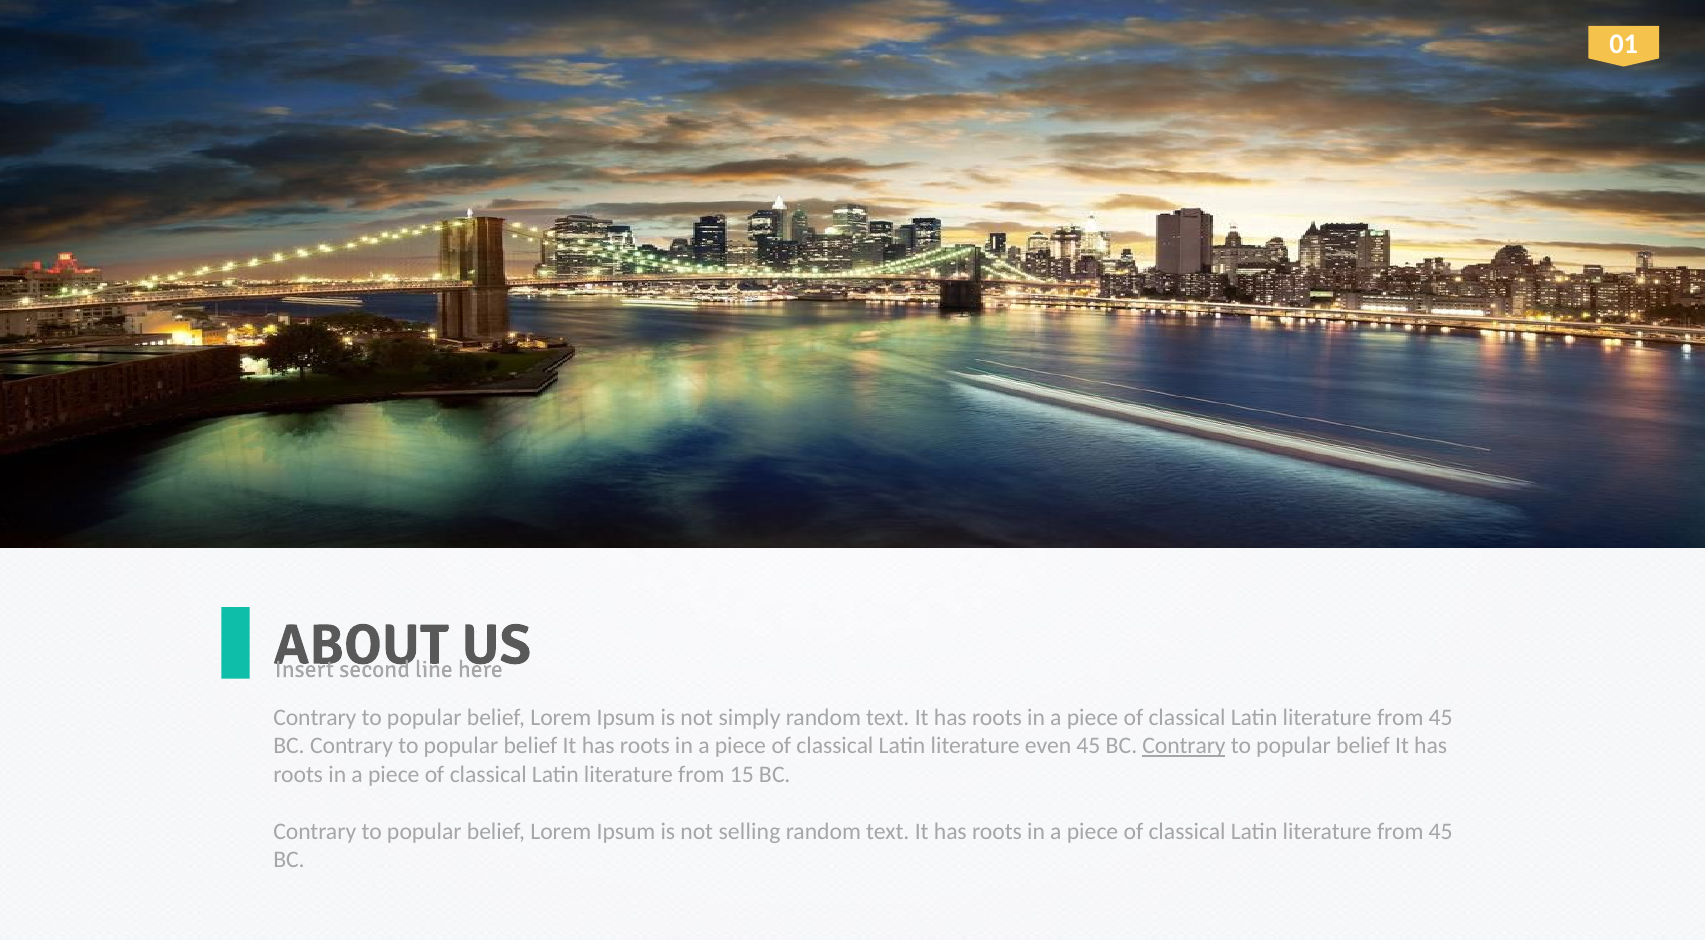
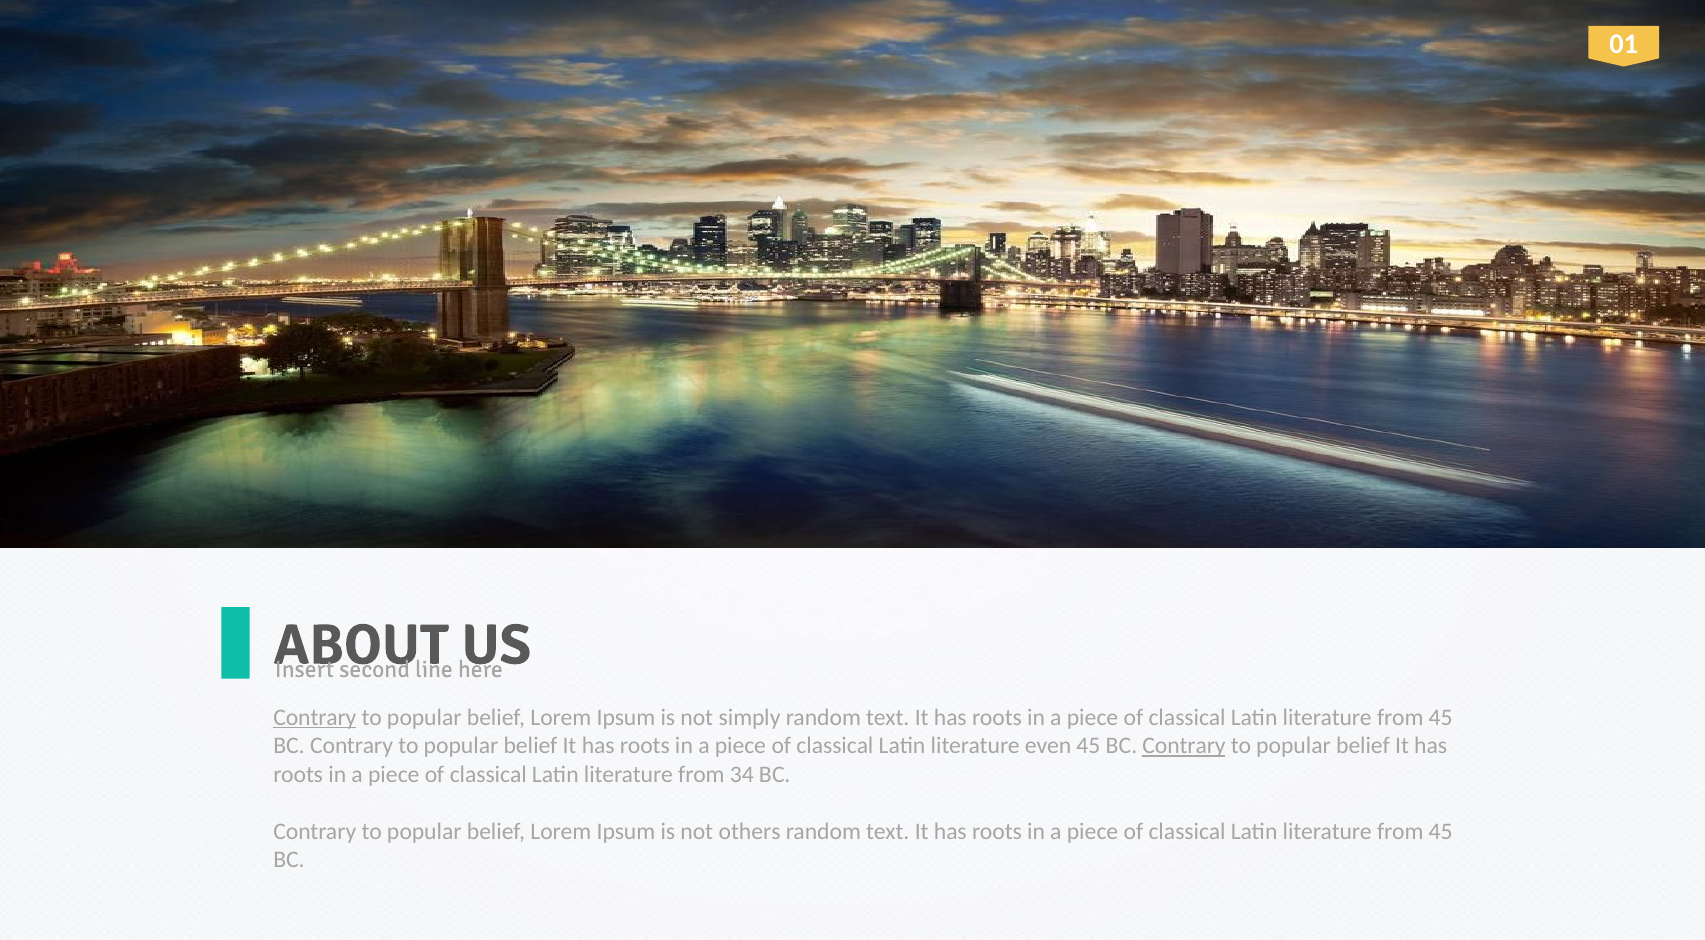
Contrary underline: none -> present (315, 717)
15: 15 -> 34 (742, 774)
selling: selling -> others (750, 831)
